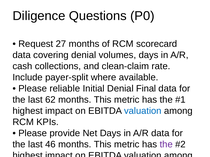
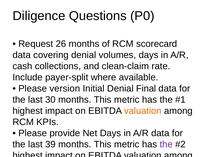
27: 27 -> 26 (61, 44)
reliable: reliable -> version (65, 89)
62: 62 -> 30 (50, 100)
valuation colour: blue -> orange (143, 111)
46: 46 -> 39 (50, 145)
